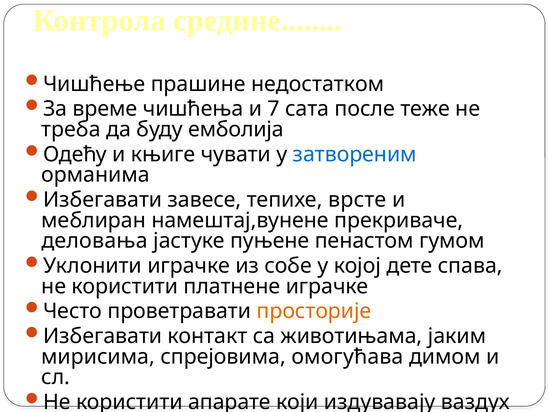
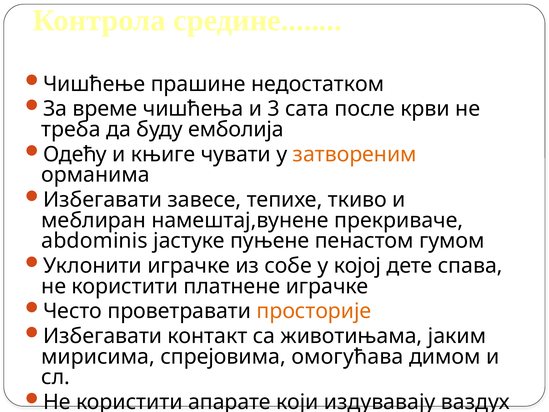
7: 7 -> 3 (274, 109)
теже: теже -> крви (425, 109)
затвореним colour: blue -> orange (355, 154)
врсте: врсте -> ткиво (357, 200)
деловања: деловања -> abdominis (95, 241)
